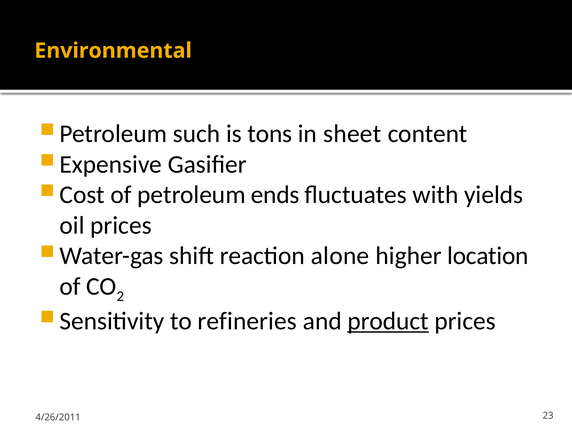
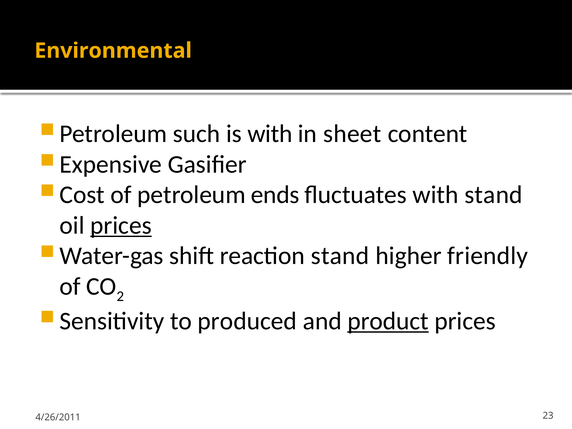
is tons: tons -> with (270, 134)
with yields: yields -> stand (494, 195)
prices underline: none -> present (121, 225)
reaction alone: alone -> stand (340, 256)
location: location -> friendly (488, 256)
refineries: refineries -> produced (247, 321)
